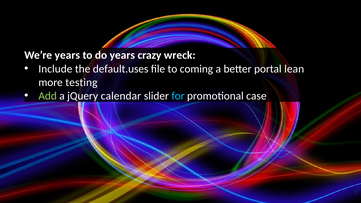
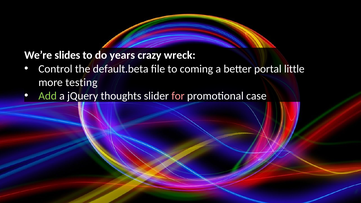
We’re years: years -> slides (67, 55)
Include: Include -> Control (55, 69)
default.uses: default.uses -> default.beta (121, 69)
lean: lean -> little (294, 69)
calendar: calendar -> thoughts (121, 96)
for colour: light blue -> pink (178, 96)
